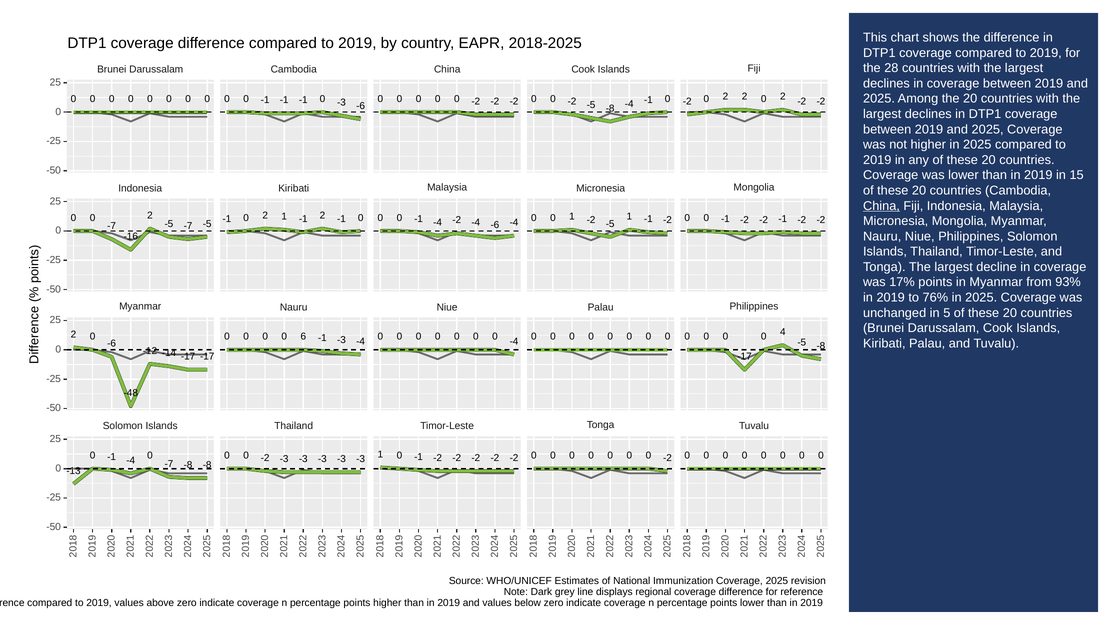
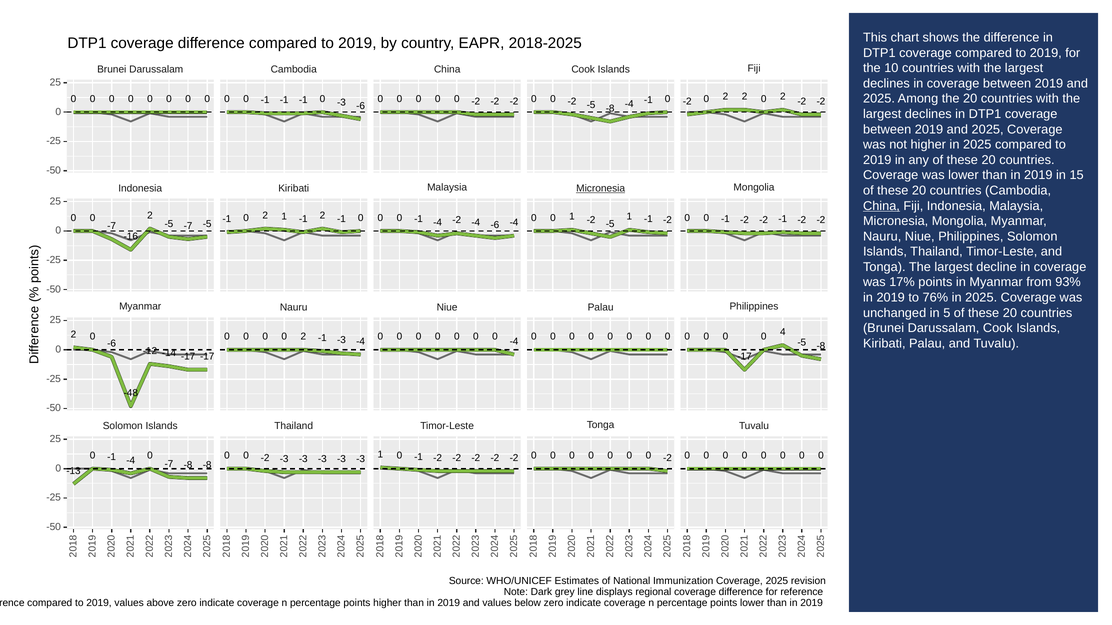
28: 28 -> 10 (891, 68)
Micronesia underline: none -> present (601, 189)
0 0 6: 6 -> 2 (303, 337)
